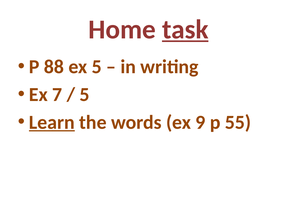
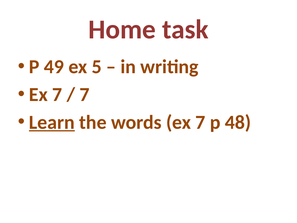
task underline: present -> none (185, 29)
88: 88 -> 49 (54, 67)
5: 5 -> 7 (85, 94)
words ex 9: 9 -> 7 (200, 122)
55: 55 -> 48 (238, 122)
